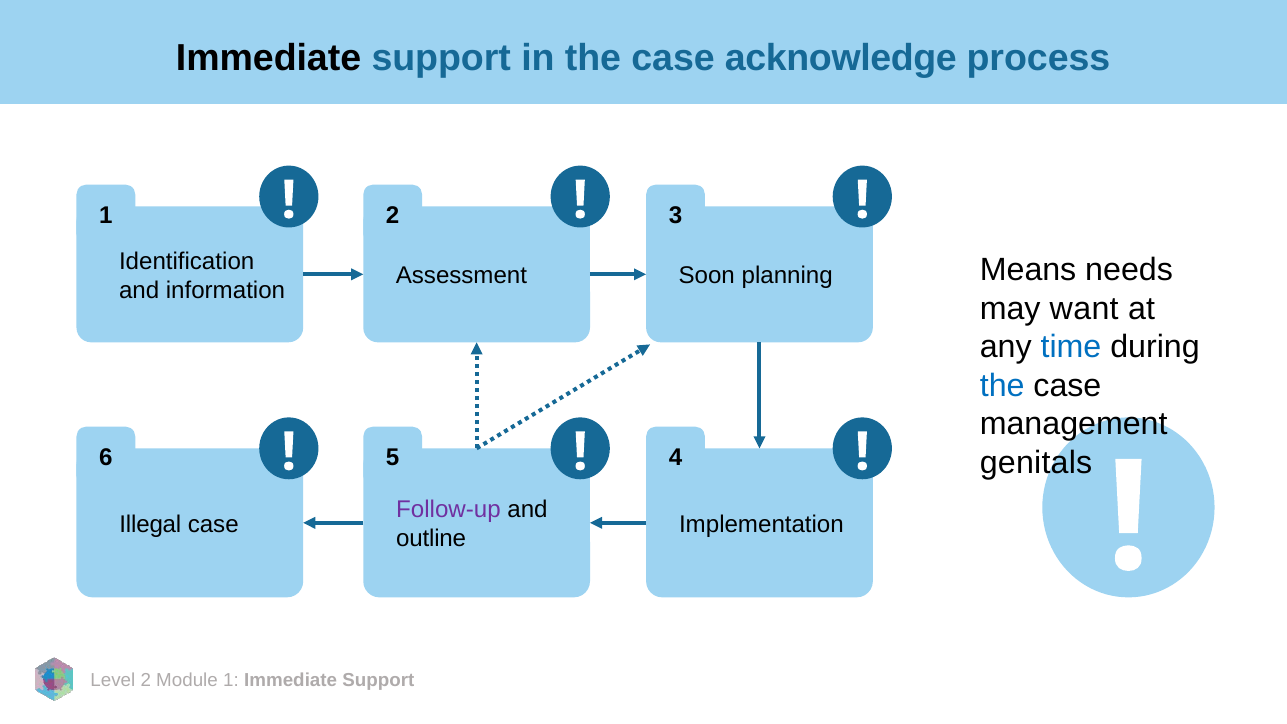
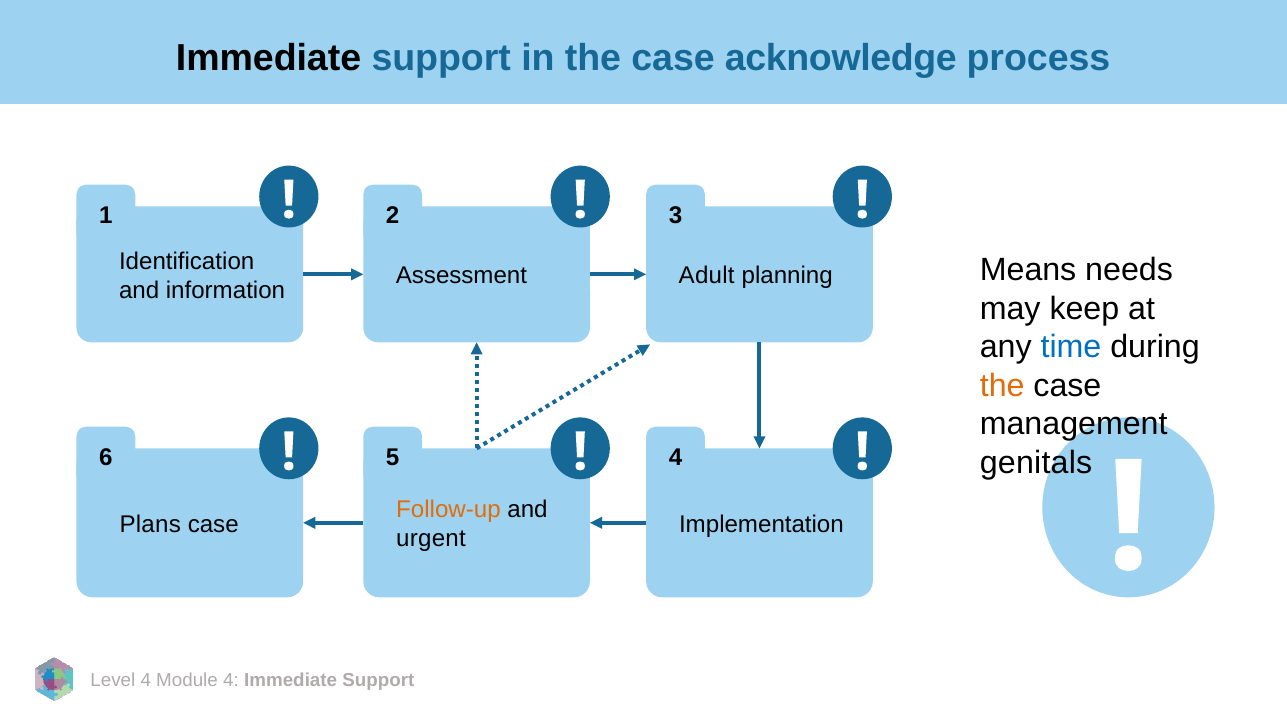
Soon: Soon -> Adult (707, 276)
want: want -> keep (1084, 308)
the colour: blue -> orange (1002, 386)
Follow-up colour: purple -> orange (448, 510)
Illegal: Illegal -> Plans (150, 524)
outline: outline -> urgent (431, 539)
2: 2 -> 4 (146, 680)
1: 1 -> 4 (231, 680)
